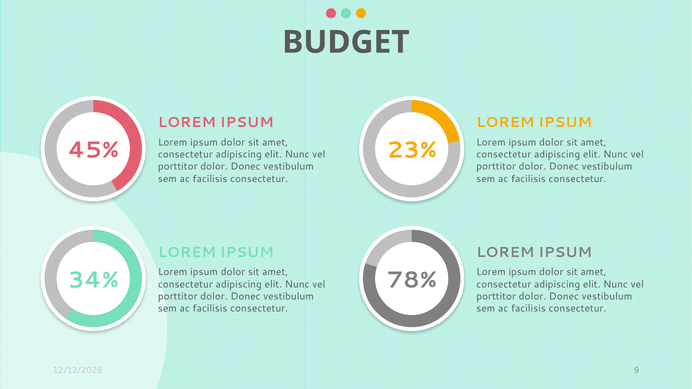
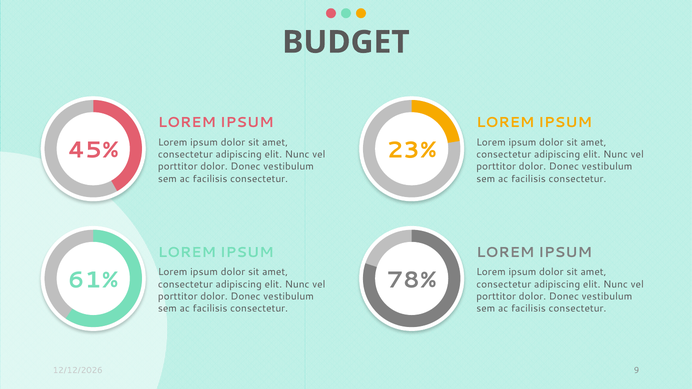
34%: 34% -> 61% (93, 280)
